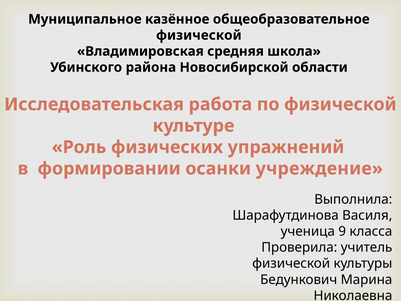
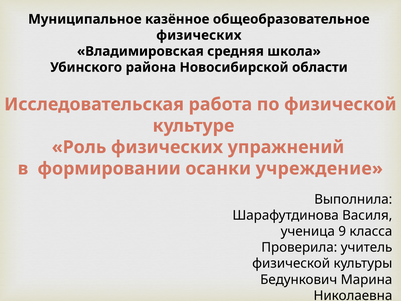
физической: физической -> физических (199, 35)
